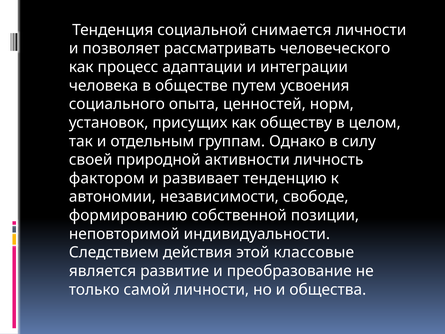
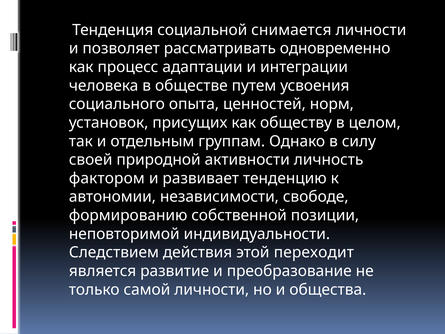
человеческого: человеческого -> одновременно (335, 48)
классовые: классовые -> переходит (314, 252)
